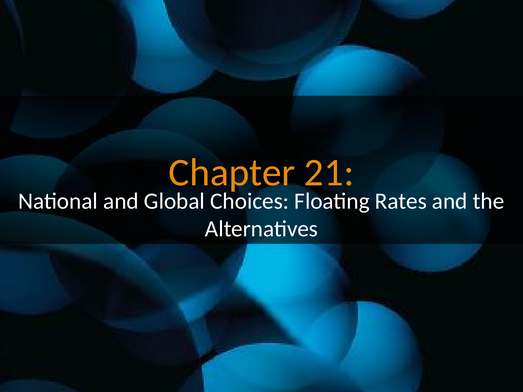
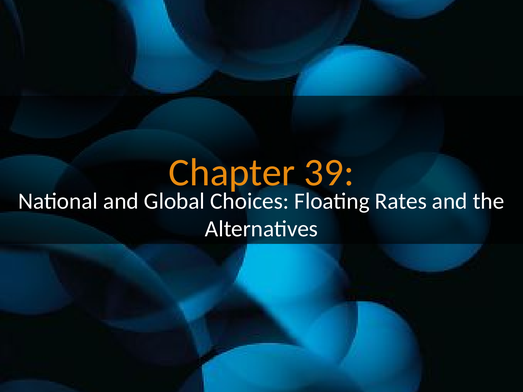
21: 21 -> 39 (329, 173)
